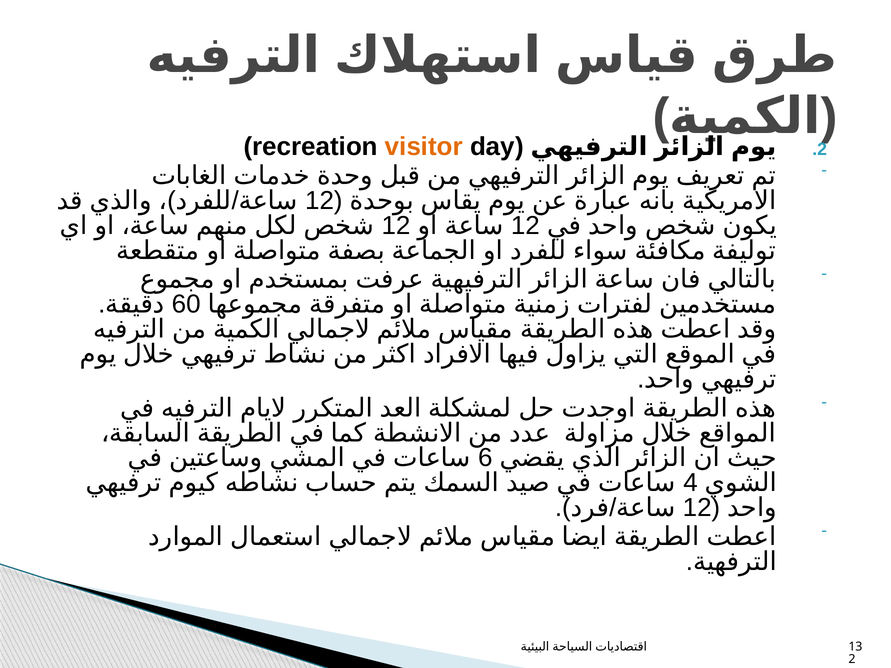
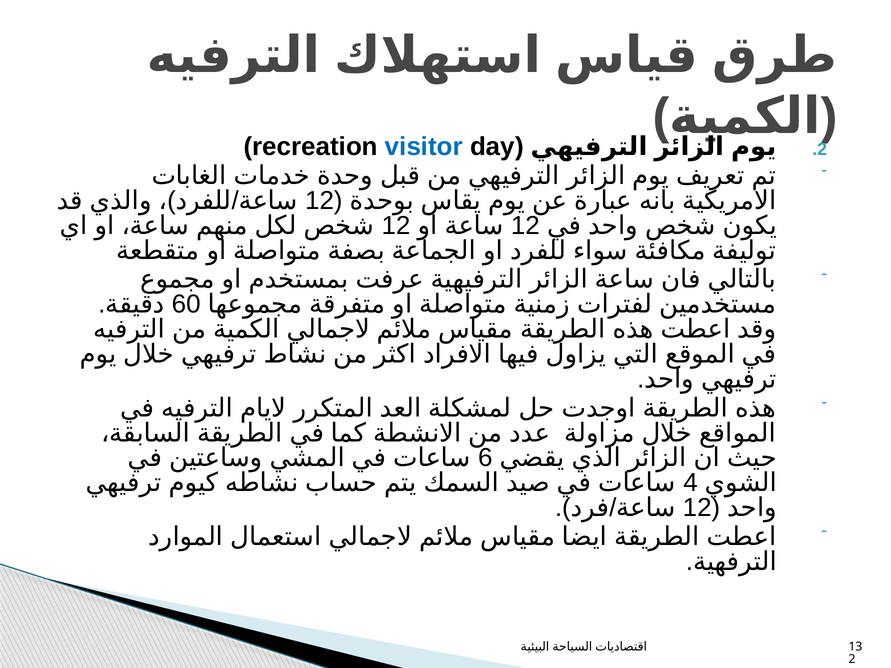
visitor colour: orange -> blue (424, 147)
